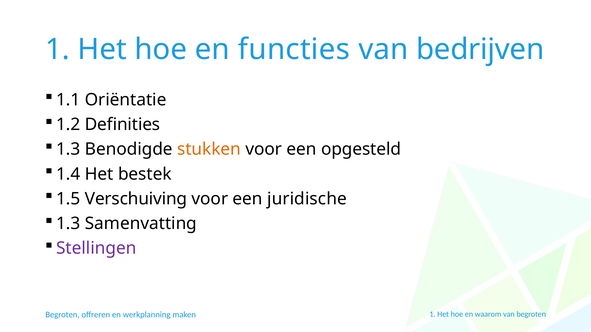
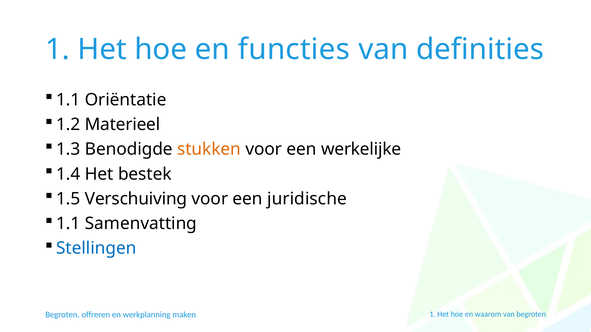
bedrijven: bedrijven -> definities (480, 50)
Definities: Definities -> Materieel (123, 125)
opgesteld: opgesteld -> werkelijke (361, 149)
1.3: 1.3 -> 1.1 (68, 224)
Stellingen colour: purple -> blue (96, 249)
